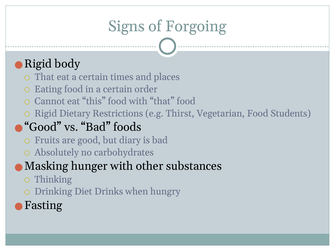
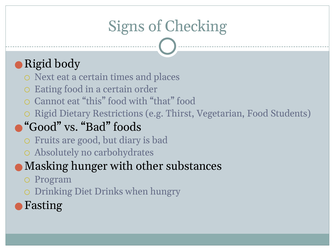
Forgoing: Forgoing -> Checking (196, 26)
That: That -> Next (45, 77)
Thinking: Thinking -> Program (53, 180)
